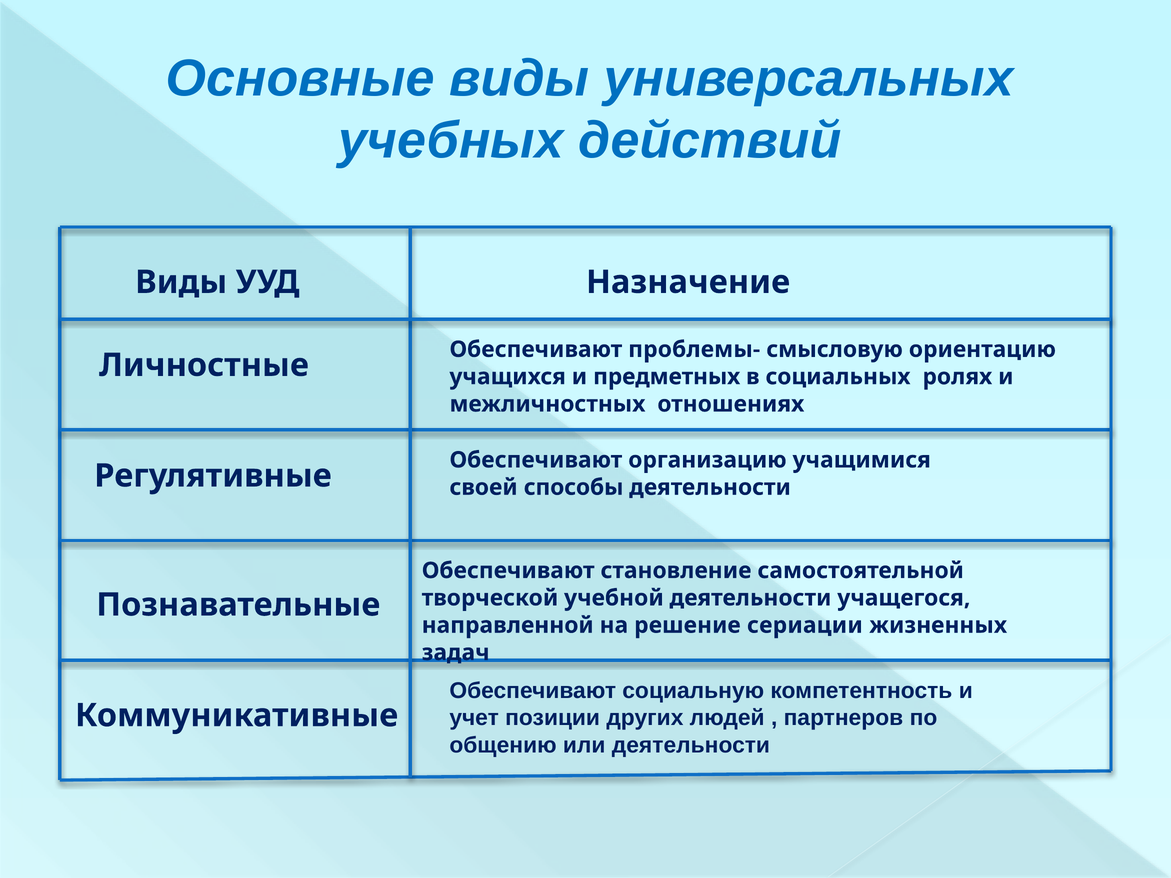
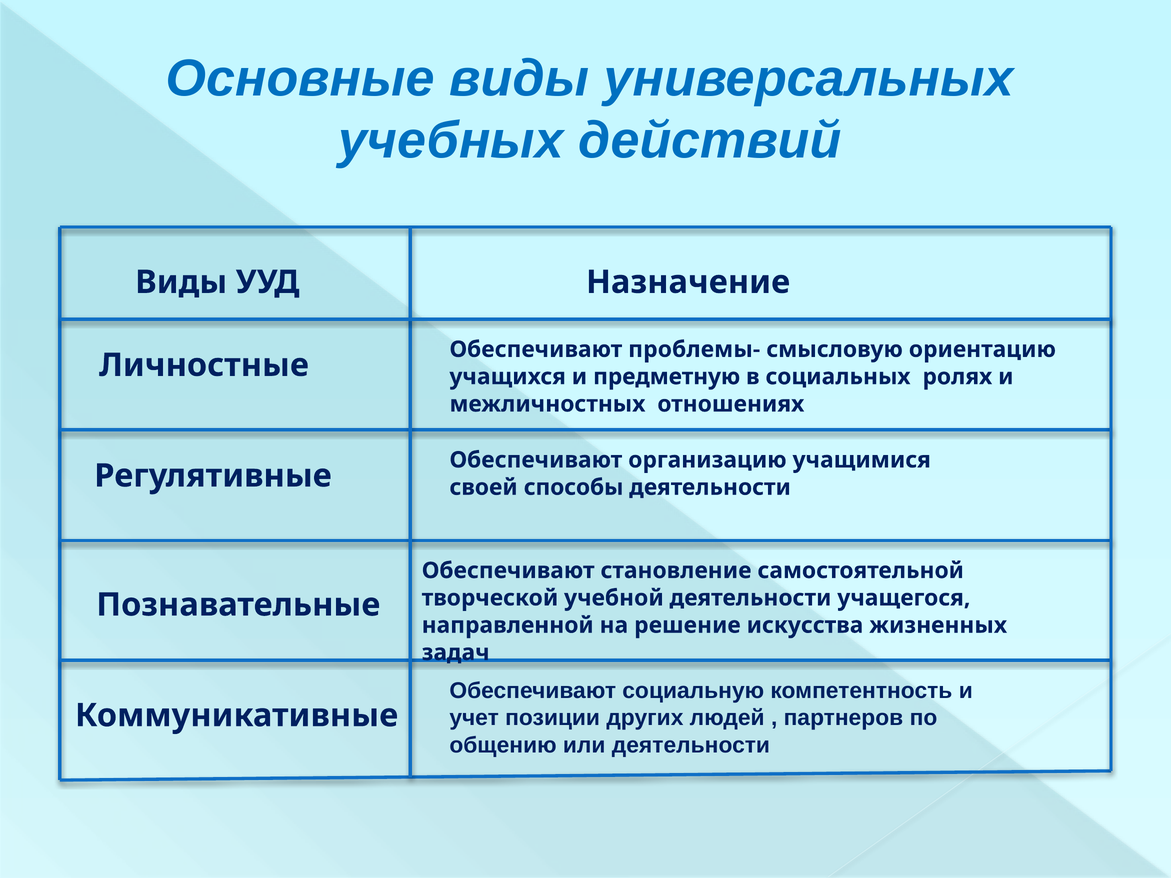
предметных: предметных -> предметную (667, 377)
сериации: сериации -> искусства (805, 625)
